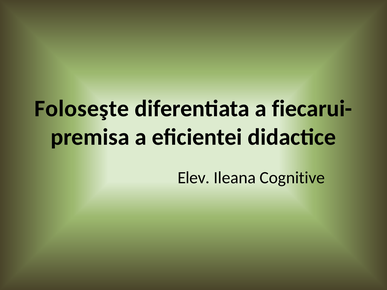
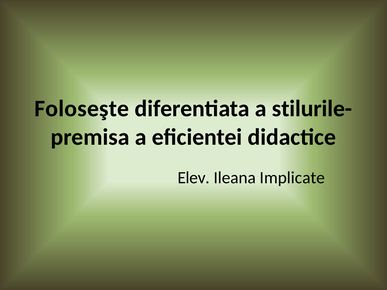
fiecarui-: fiecarui- -> stilurile- (312, 109)
Cognitive: Cognitive -> Implicate (292, 178)
